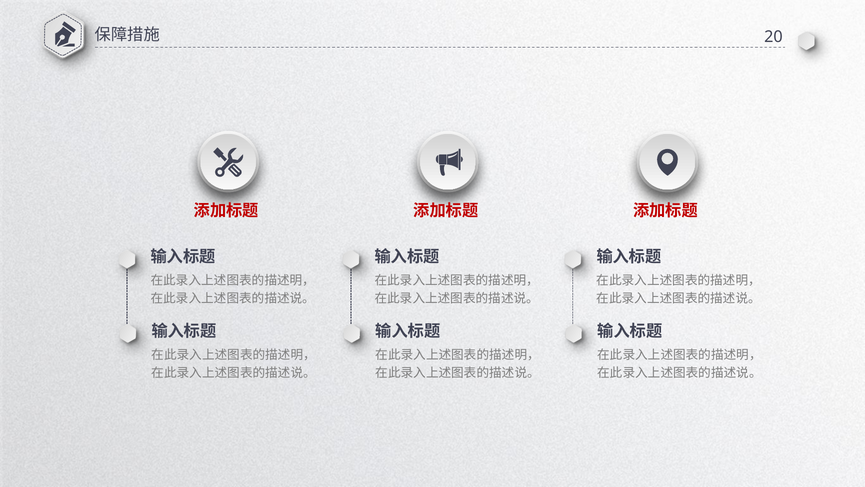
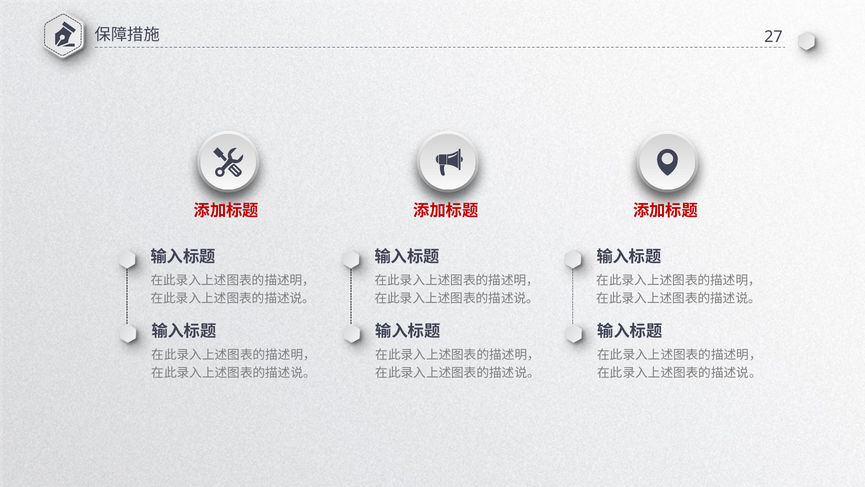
20: 20 -> 27 (773, 37)
